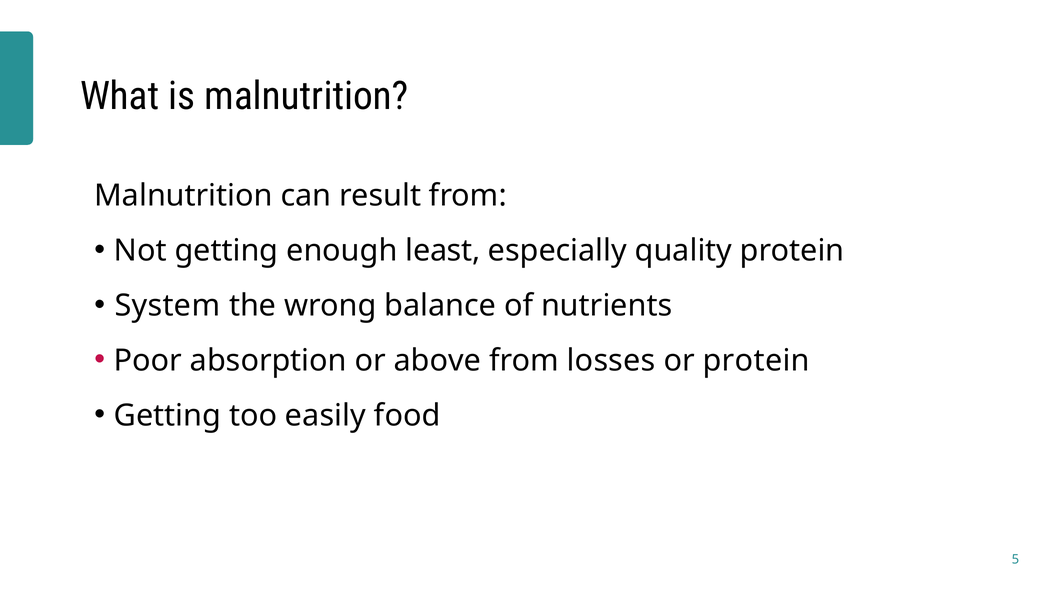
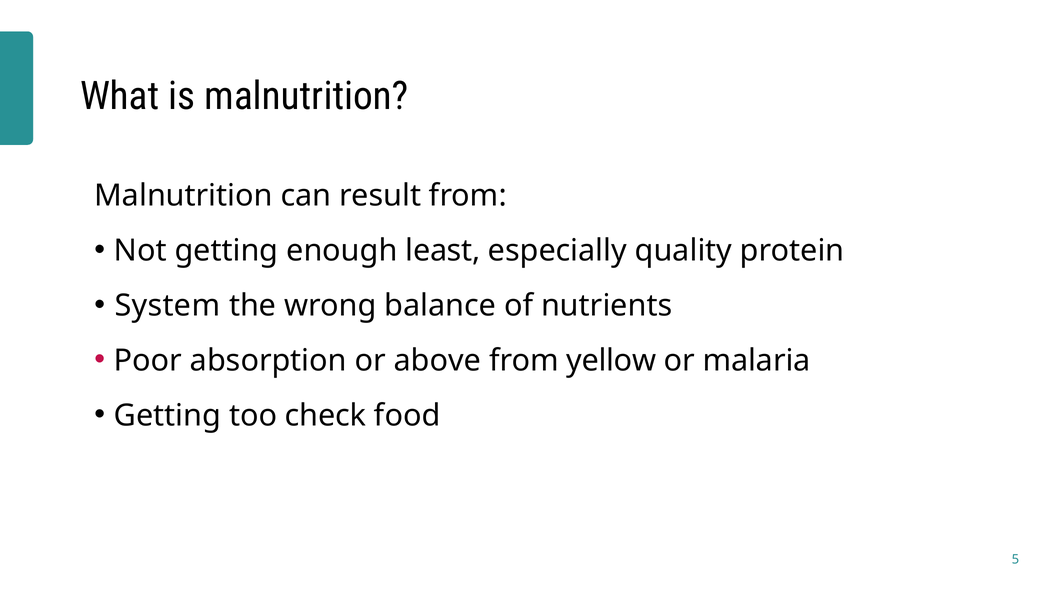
losses: losses -> yellow (611, 360)
or protein: protein -> malaria (757, 360)
easily: easily -> check (326, 415)
